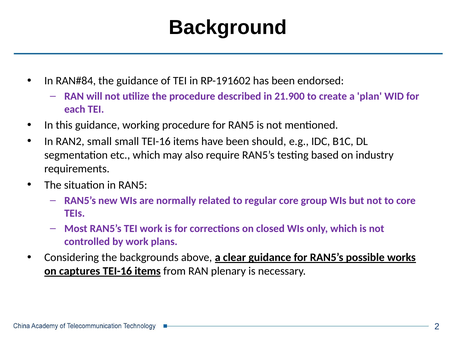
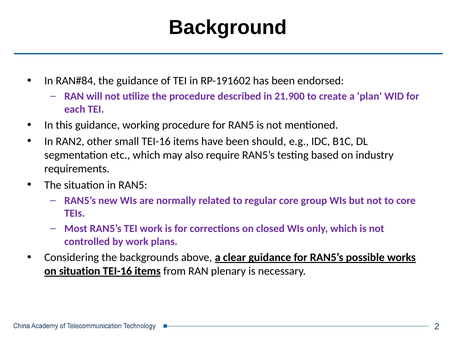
RAN2 small: small -> other (100, 141)
on captures: captures -> situation (80, 271)
